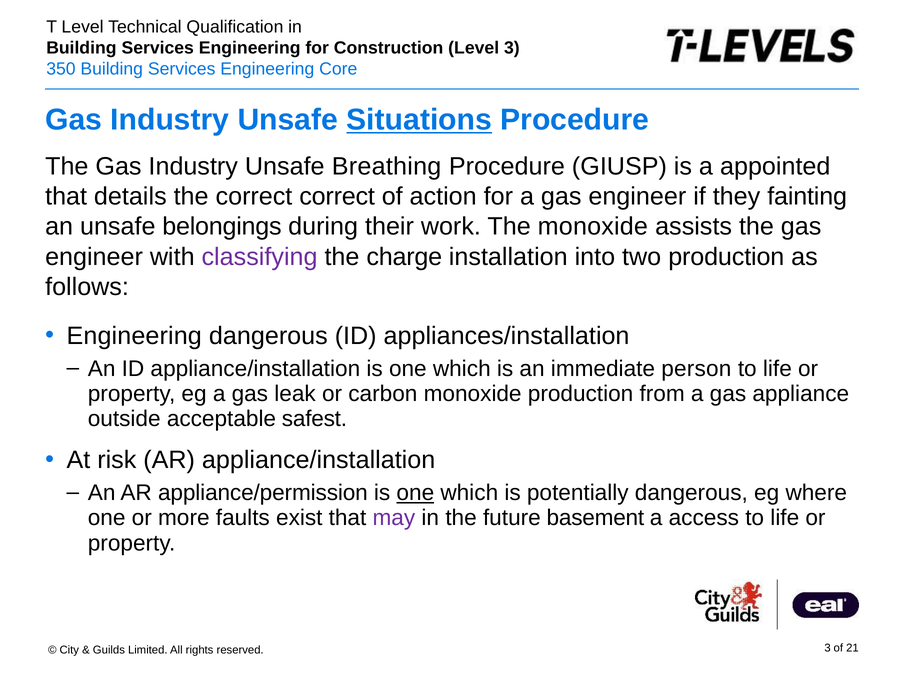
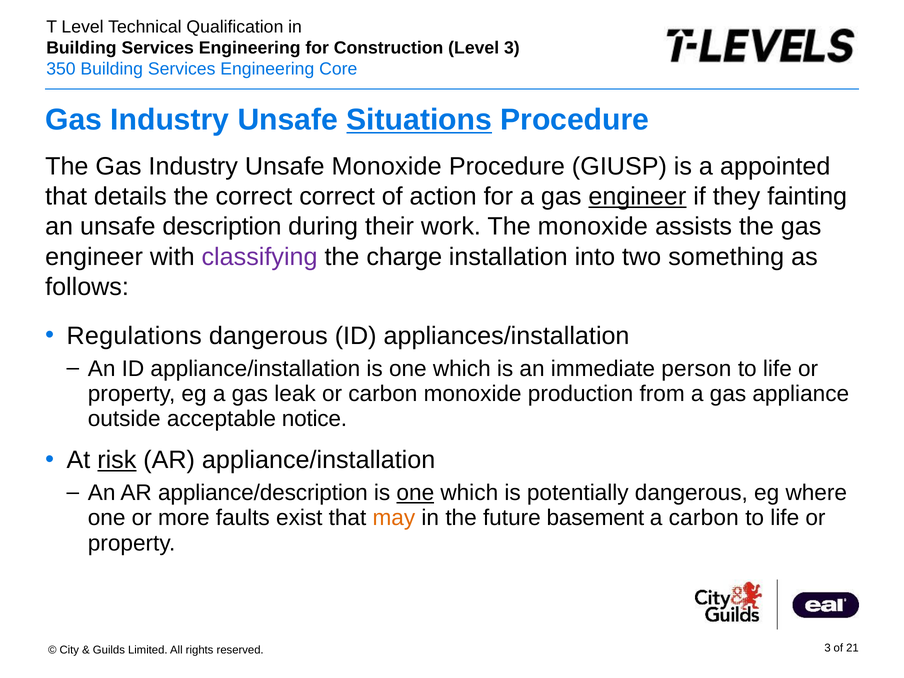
Unsafe Breathing: Breathing -> Monoxide (387, 166)
engineer underline: none -> present (637, 196)
belongings: belongings -> description (222, 227)
two production: production -> something (726, 257)
Engineering: Engineering -> Regulations (134, 336)
safest: safest -> notice (314, 419)
risk underline: none -> present (117, 460)
appliance/permission: appliance/permission -> appliance/description (263, 493)
may colour: purple -> orange (394, 518)
a access: access -> carbon (704, 518)
